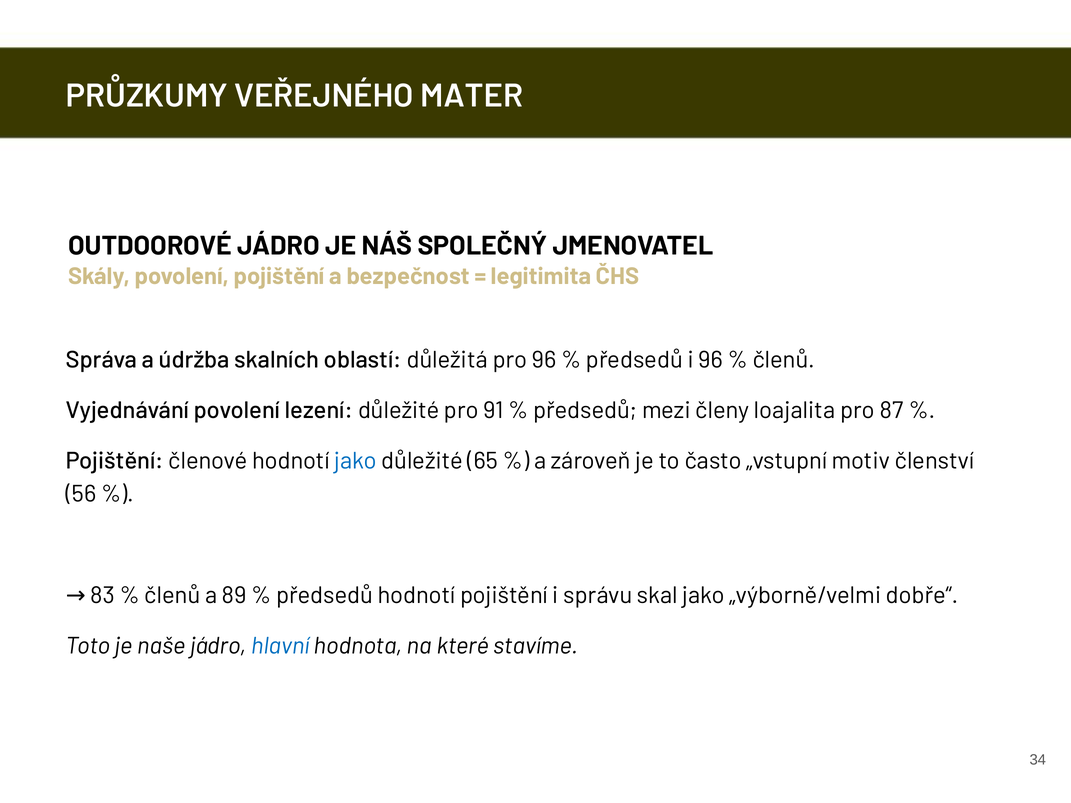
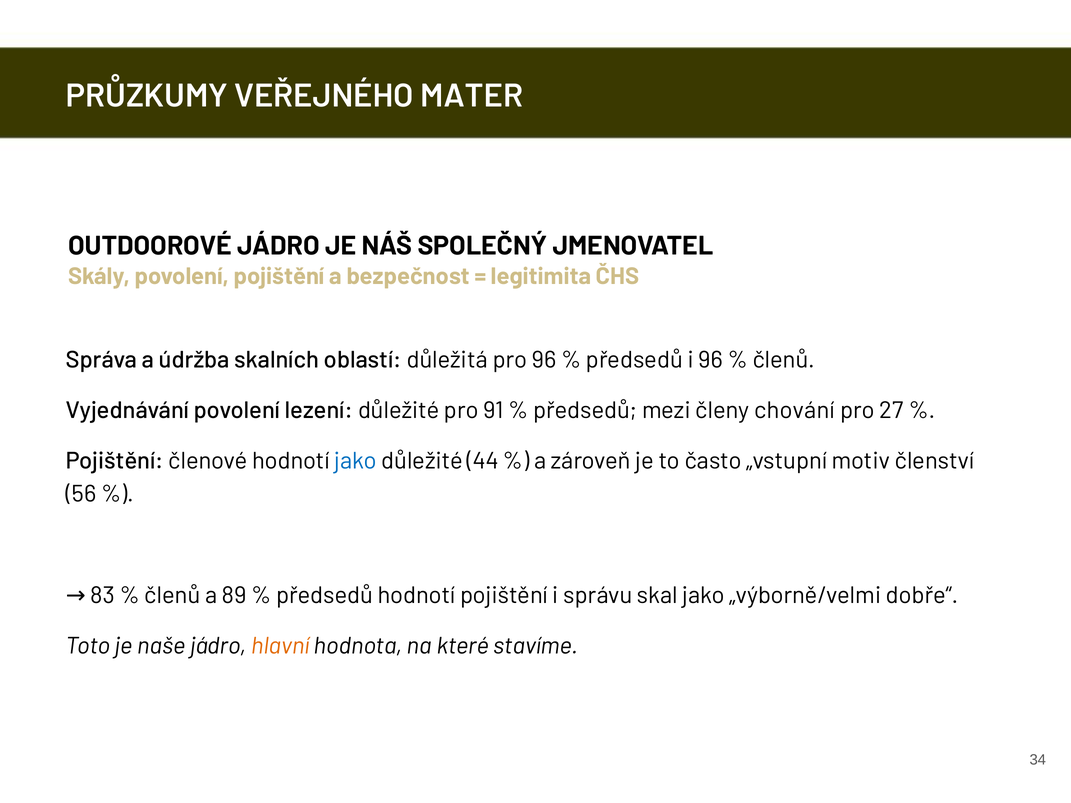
loajalita: loajalita -> chování (794, 411)
87: 87 -> 27 (892, 411)
65: 65 -> 44 (483, 461)
hlavní colour: blue -> orange (280, 646)
